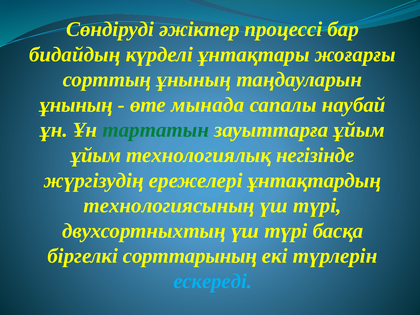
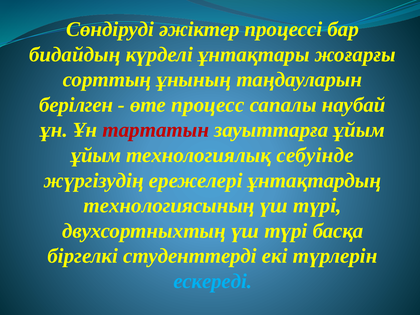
ұнының: ұнының -> берiлген (76, 105)
мынада: мынада -> процесс (208, 105)
тартатын colour: green -> red (156, 130)
негiзiнде: негiзiнде -> себуiнде (315, 155)
сорттарының: сорттарының -> студенттерді (190, 256)
